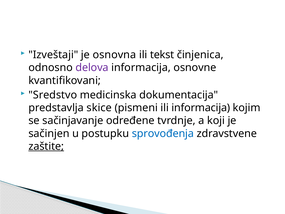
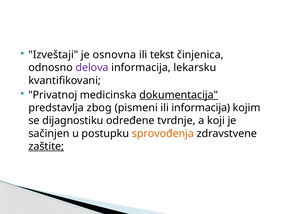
osnovne: osnovne -> lekarsku (195, 68)
Sredstvo: Sredstvo -> Privatnoj (53, 95)
dokumentacija underline: none -> present (179, 95)
skice: skice -> zbog (99, 108)
sačinjavanje: sačinjavanje -> dijagnostiku (73, 121)
sprovođenja colour: blue -> orange (163, 133)
